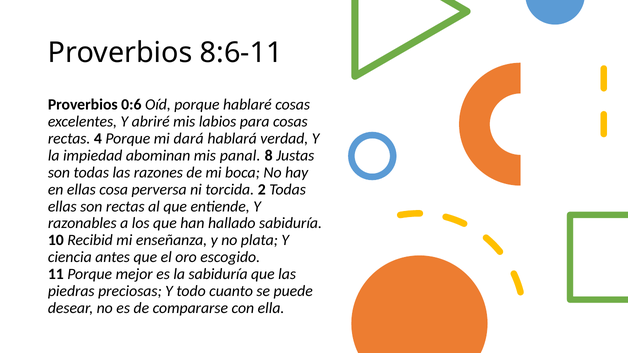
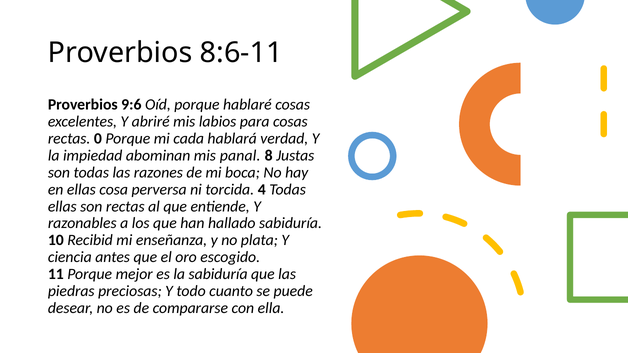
0:6: 0:6 -> 9:6 (131, 105)
4: 4 -> 0 (98, 139)
dará: dará -> cada (189, 139)
2: 2 -> 4 (262, 190)
